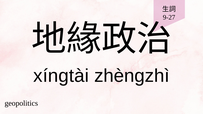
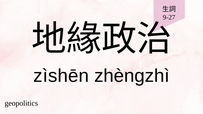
xíngtài: xíngtài -> zìshēn (61, 76)
